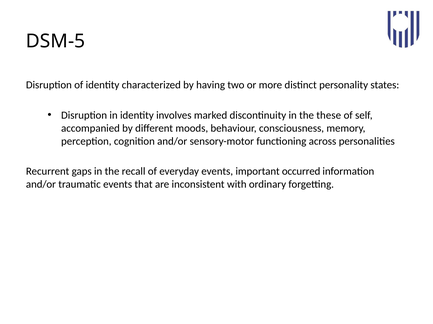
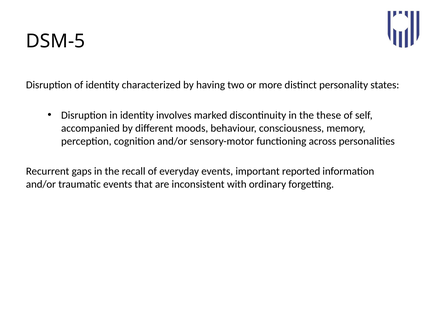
occurred: occurred -> reported (301, 172)
